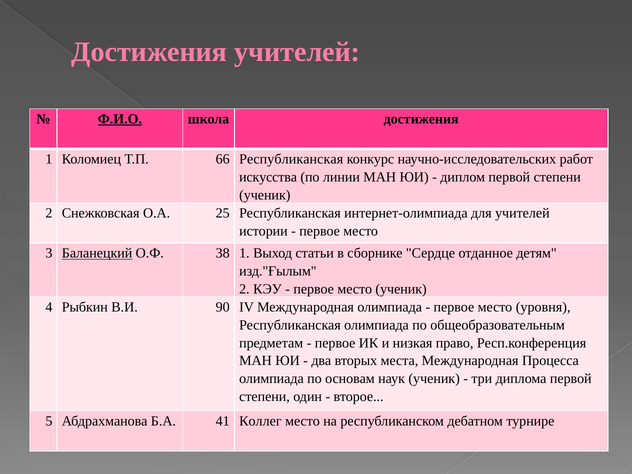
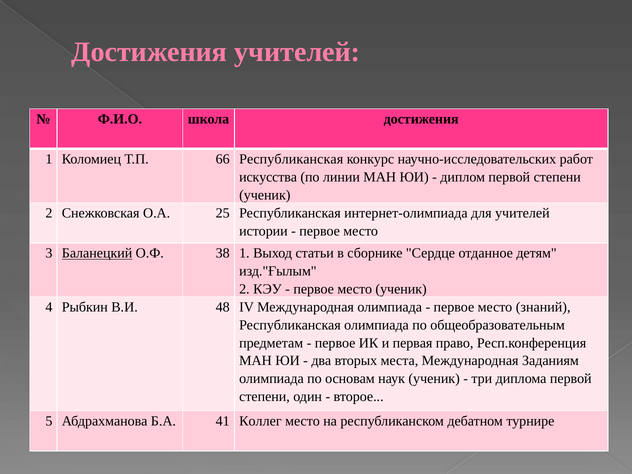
Ф.И.О underline: present -> none (120, 119)
90: 90 -> 48 (223, 307)
уровня: уровня -> знаний (543, 307)
низкая: низкая -> первая (413, 343)
Процесса: Процесса -> Заданиям (550, 361)
